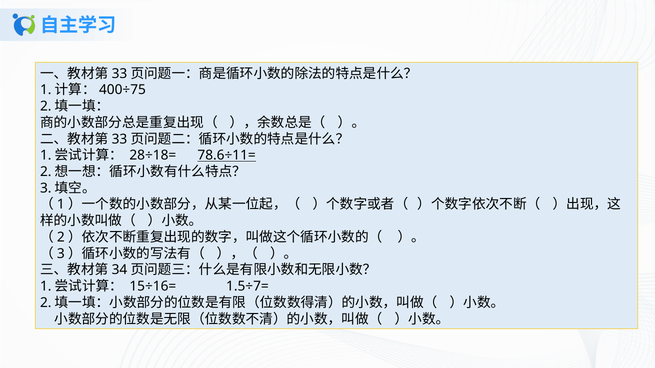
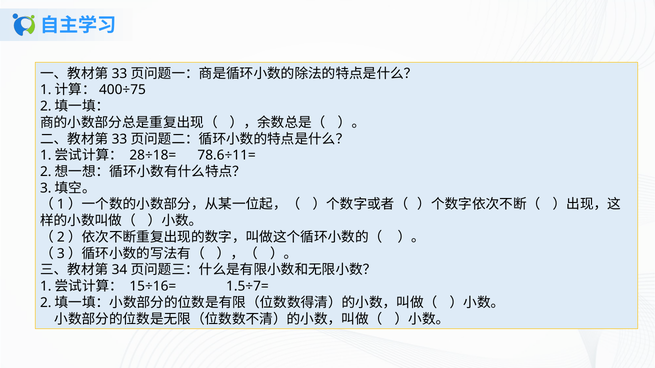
78.6÷11= underline: present -> none (227, 156)
